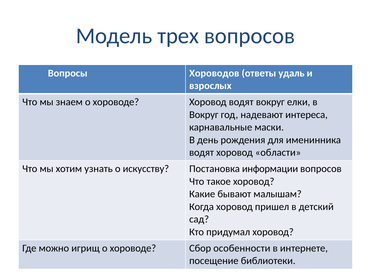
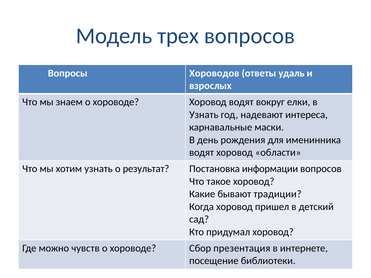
Вокруг: Вокруг -> Узнать (204, 115)
искусству: искусству -> результат (146, 169)
малышам: малышам -> традиции (277, 194)
игрищ: игрищ -> чувств (85, 248)
особенности: особенности -> презентация (242, 248)
